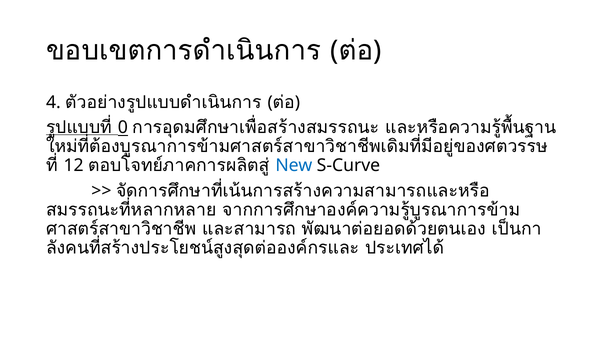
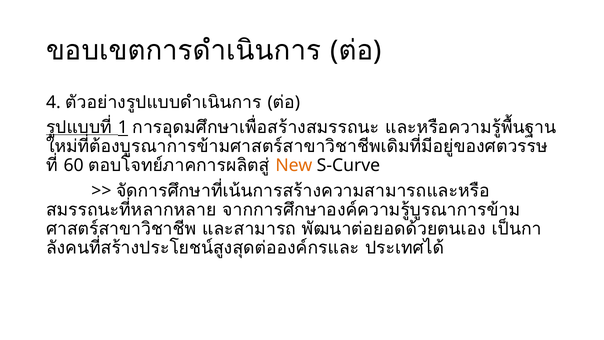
0: 0 -> 1 (123, 127)
12: 12 -> 60 (74, 166)
New colour: blue -> orange (294, 166)
